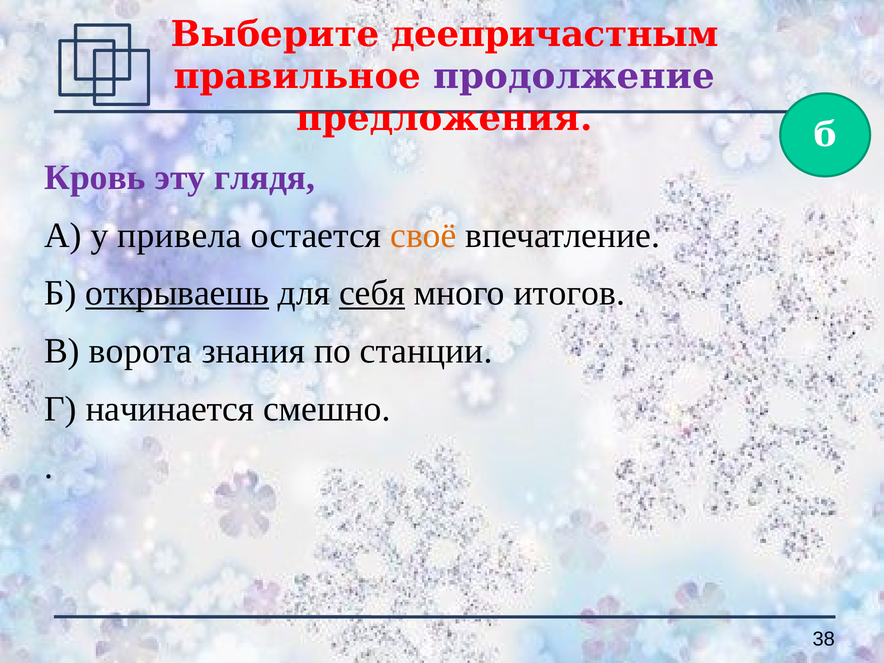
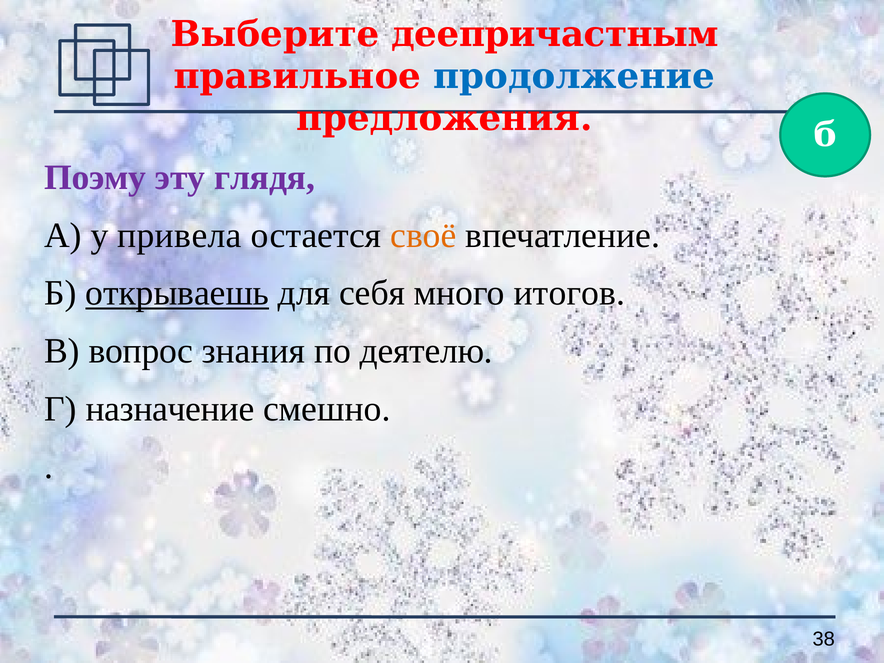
продолжение colour: purple -> blue (574, 77)
Кровь: Кровь -> Поэму (95, 178)
себя underline: present -> none (372, 293)
ворота: ворота -> вопрос (141, 351)
станции: станции -> деятелю (426, 351)
начинается: начинается -> назначение (170, 409)
